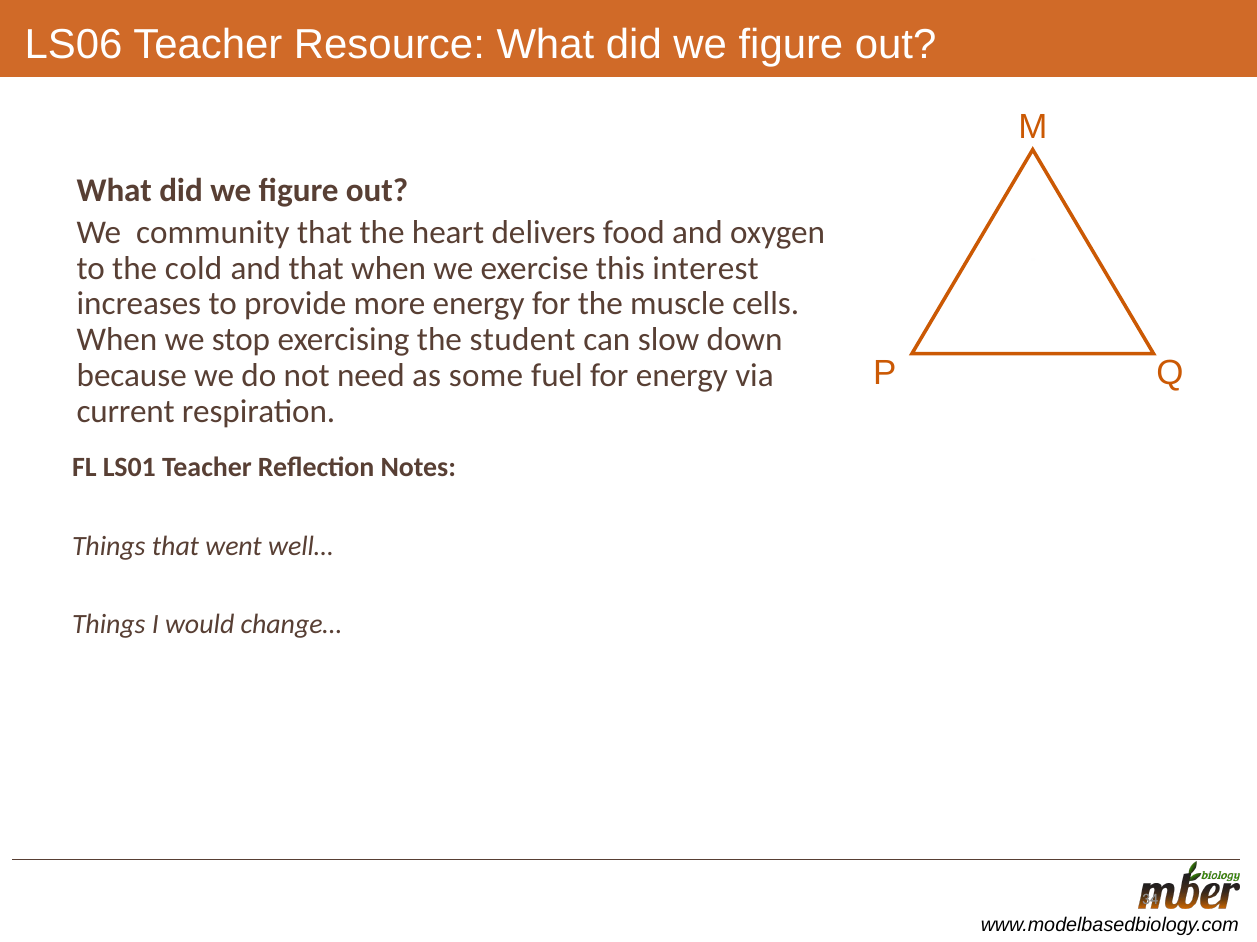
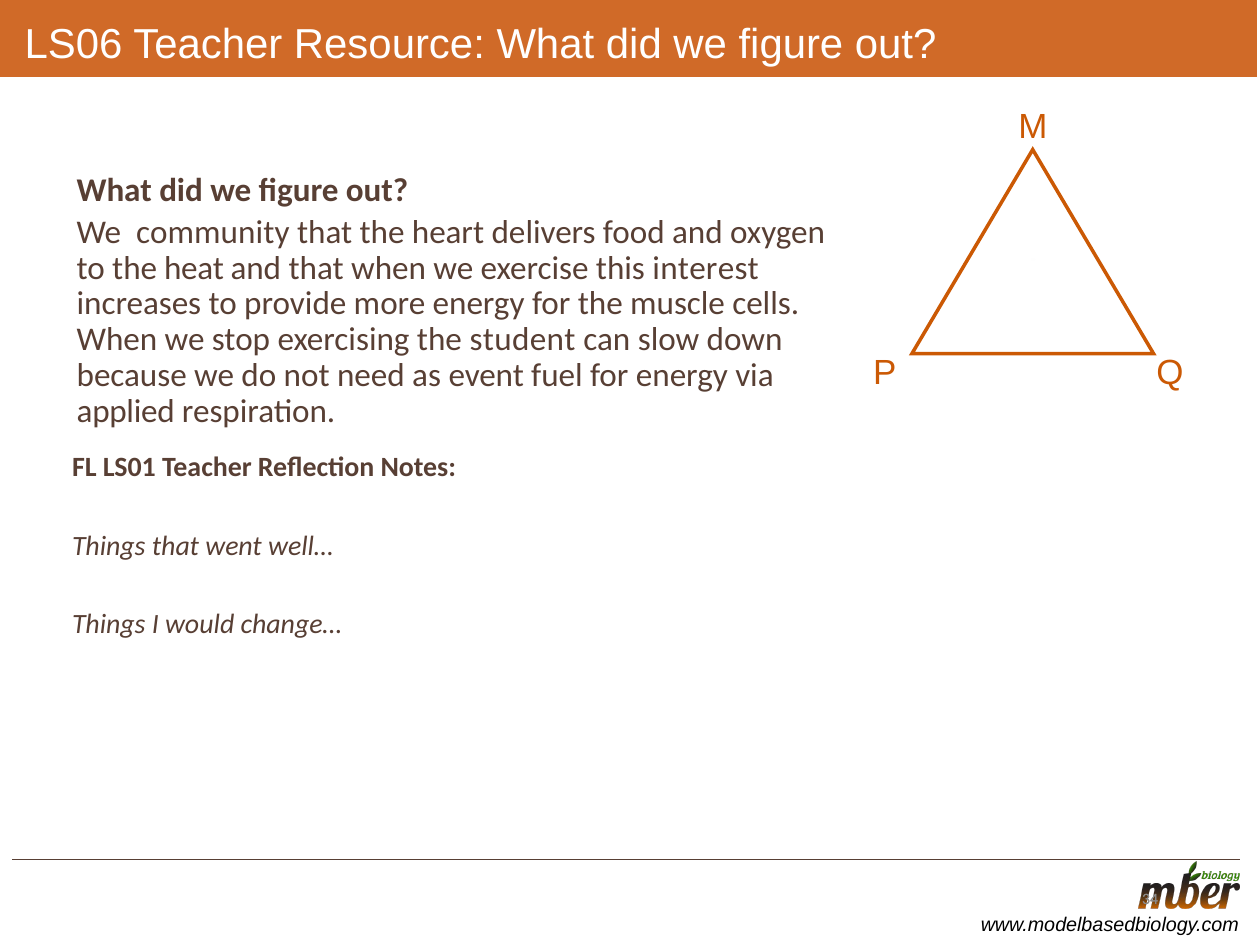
cold: cold -> heat (194, 268)
some: some -> event (486, 376)
current: current -> applied (126, 412)
